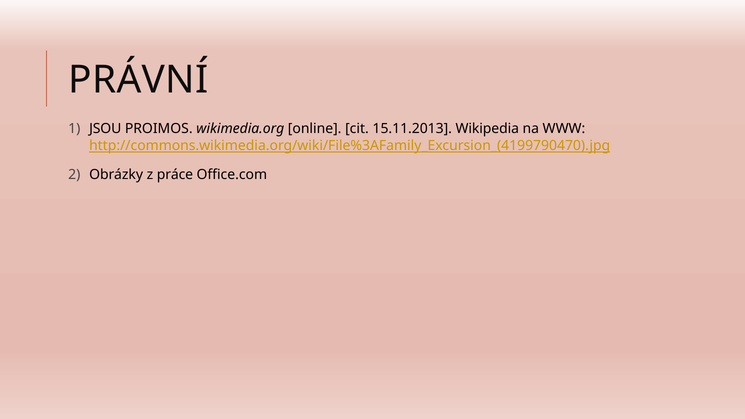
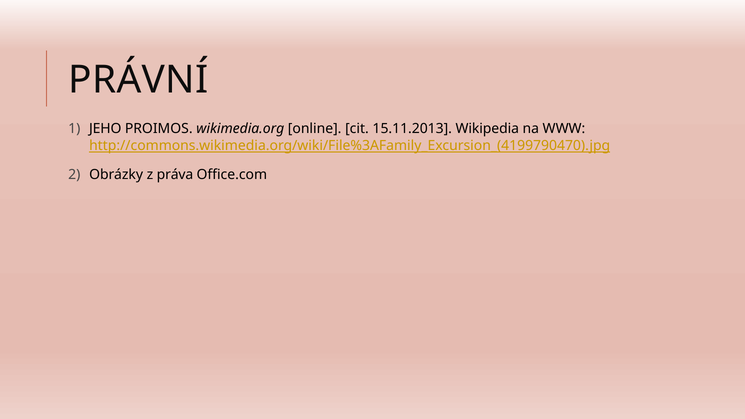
JSOU: JSOU -> JEHO (105, 129)
práce: práce -> práva (175, 175)
